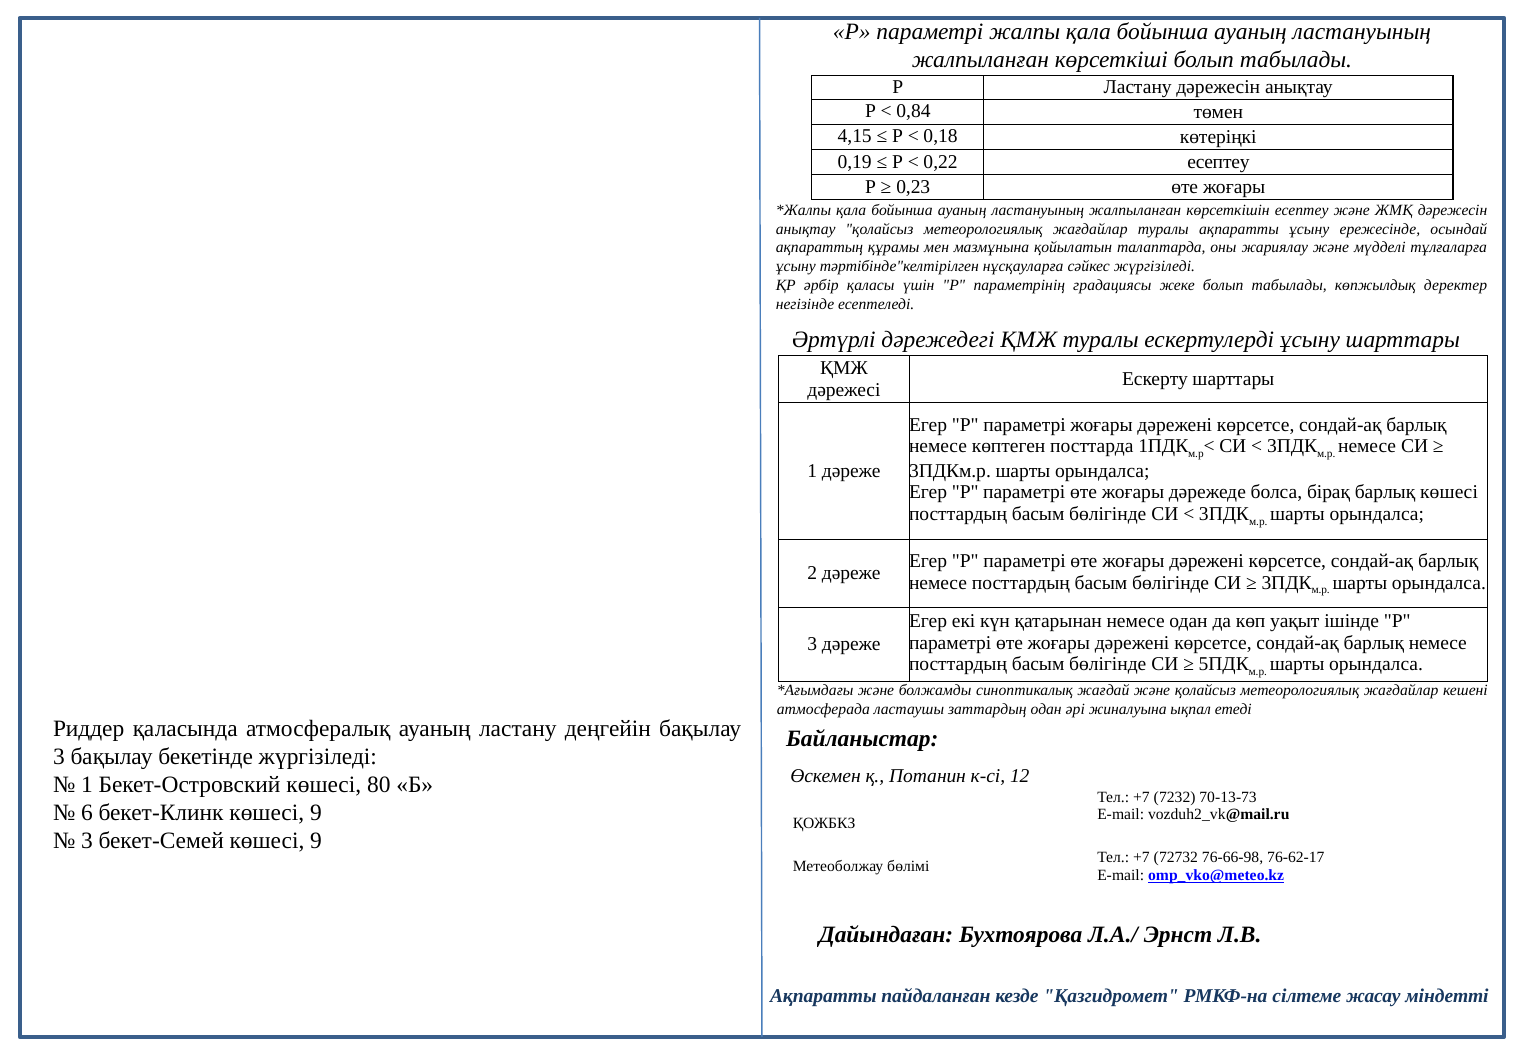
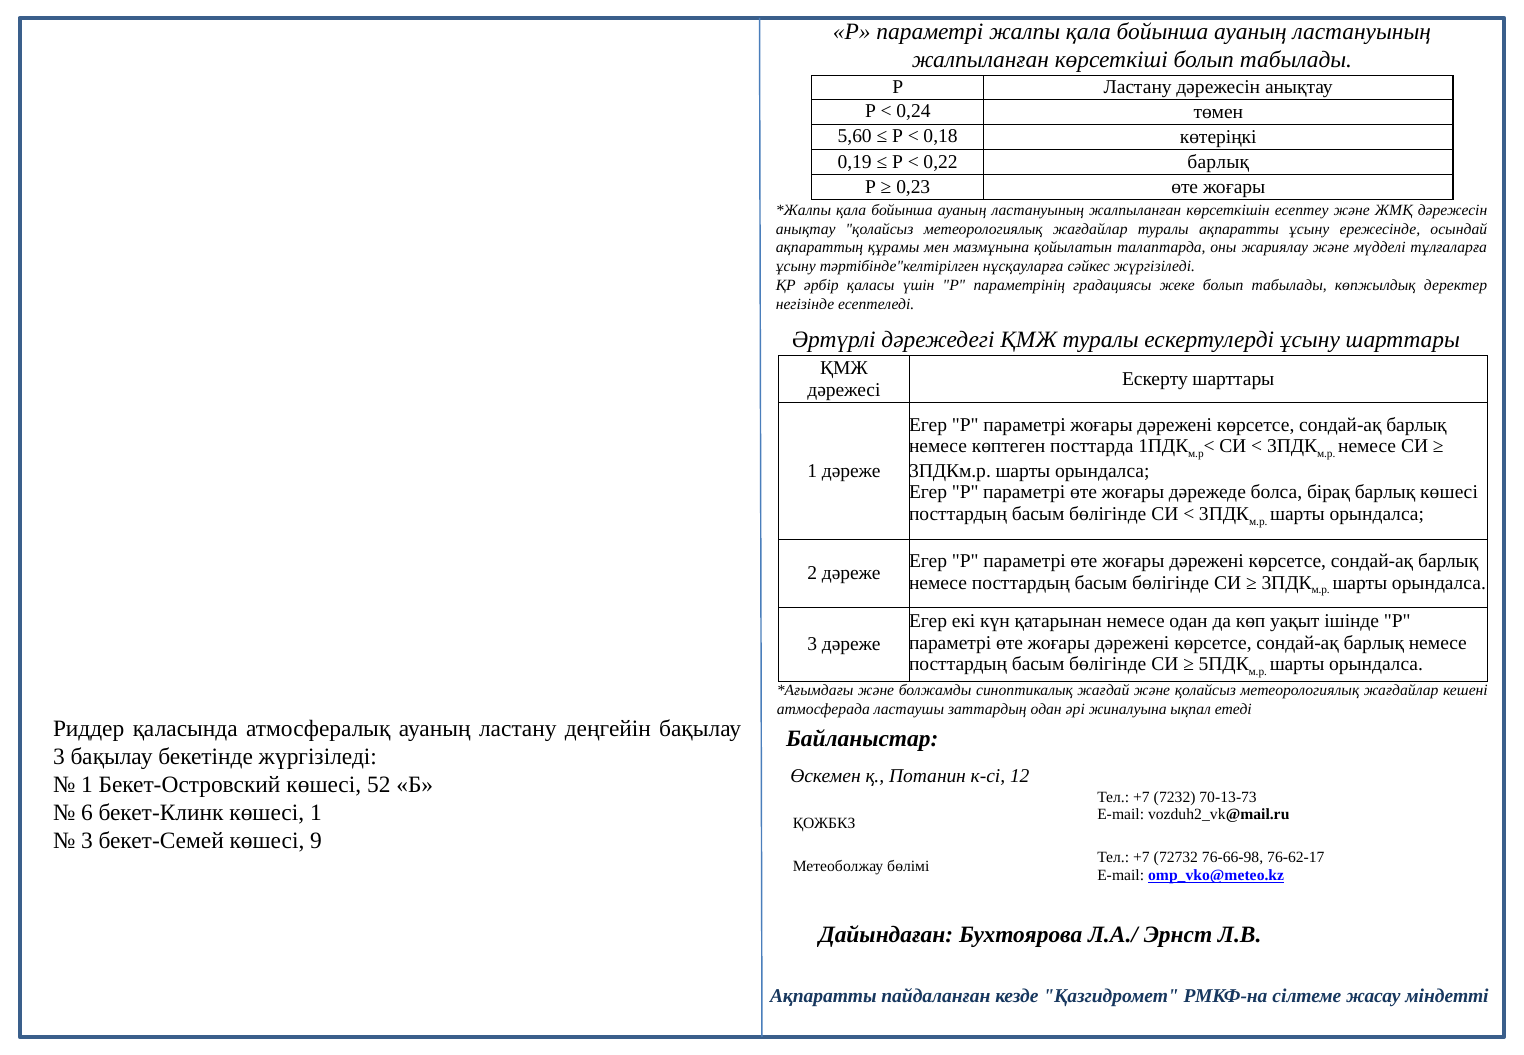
0,84: 0,84 -> 0,24 (914, 111)
4,15: 4,15 -> 5,60 (855, 137)
0,22 есептеу: есептеу -> барлық (1218, 162)
80: 80 -> 52 (379, 785)
бекет-Клинк көшесі 9: 9 -> 1 (316, 813)
